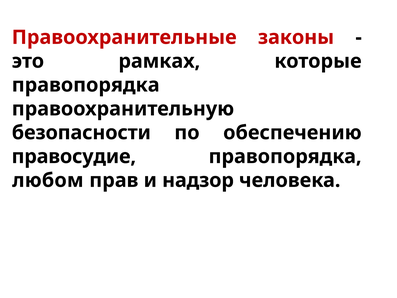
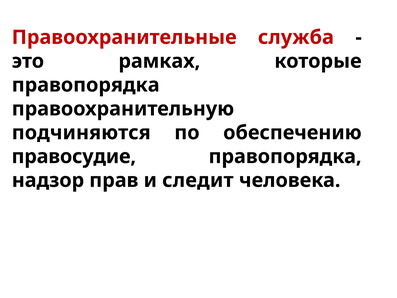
законы: законы -> служба (296, 37)
безопасности: безопасности -> подчиняются (81, 133)
любом: любом -> надзор (48, 180)
надзор: надзор -> следит (198, 180)
